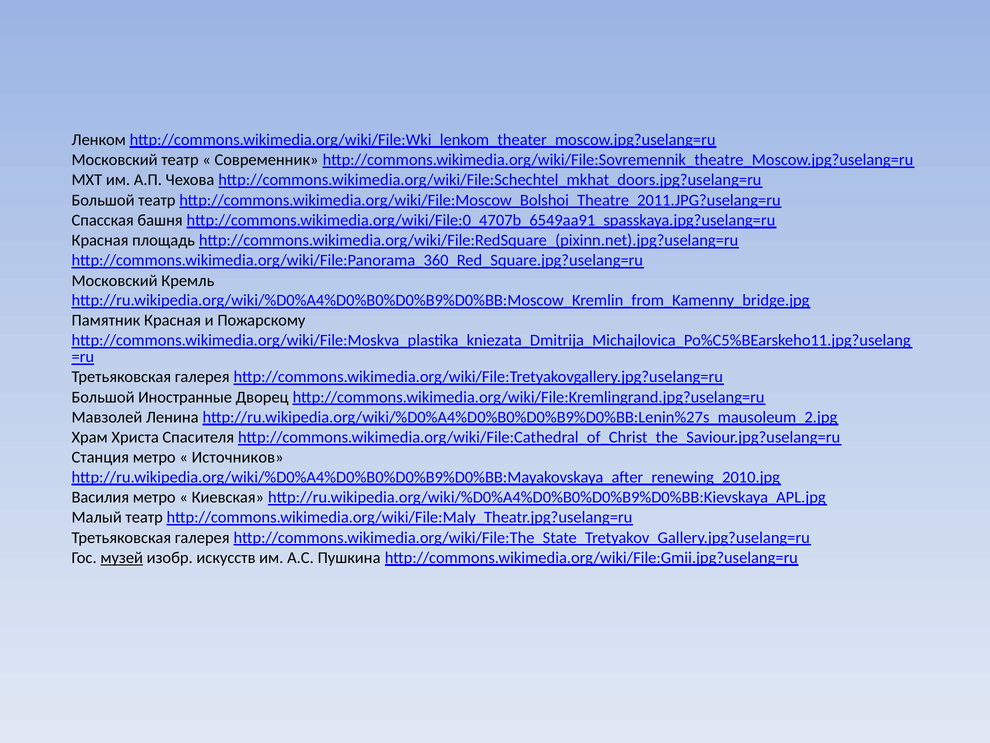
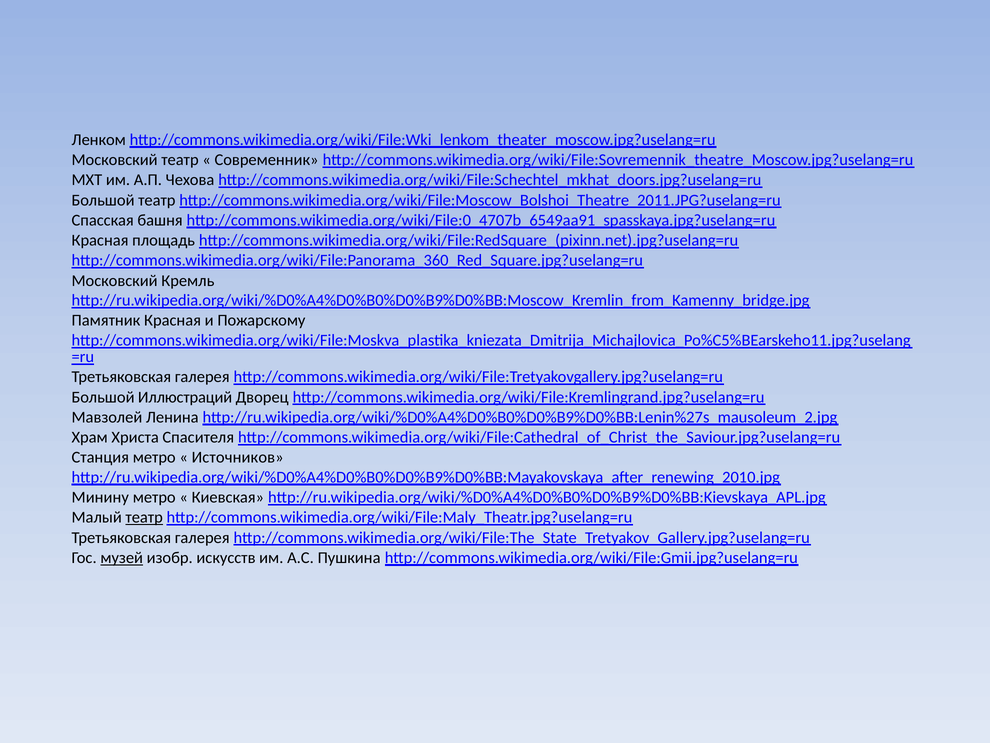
Иностранные: Иностранные -> Иллюстраций (185, 397)
Василия: Василия -> Минину (100, 497)
театр underline: none -> present (144, 517)
